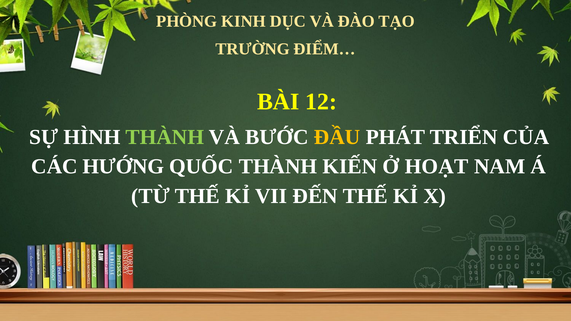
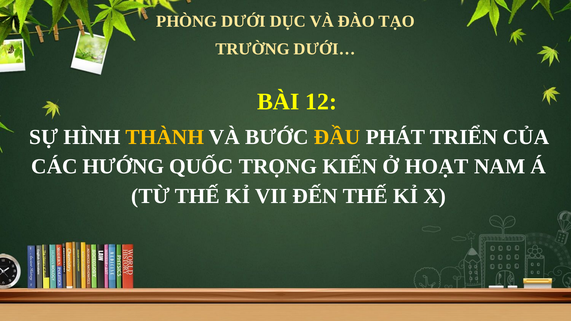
KINH: KINH -> DƯỚI (244, 21)
ĐIỂM…: ĐIỂM… -> DƯỚI… (324, 49)
THÀNH colour: light green -> yellow (165, 137)
QUỐC THÀNH: THÀNH -> TRỌNG (278, 167)
